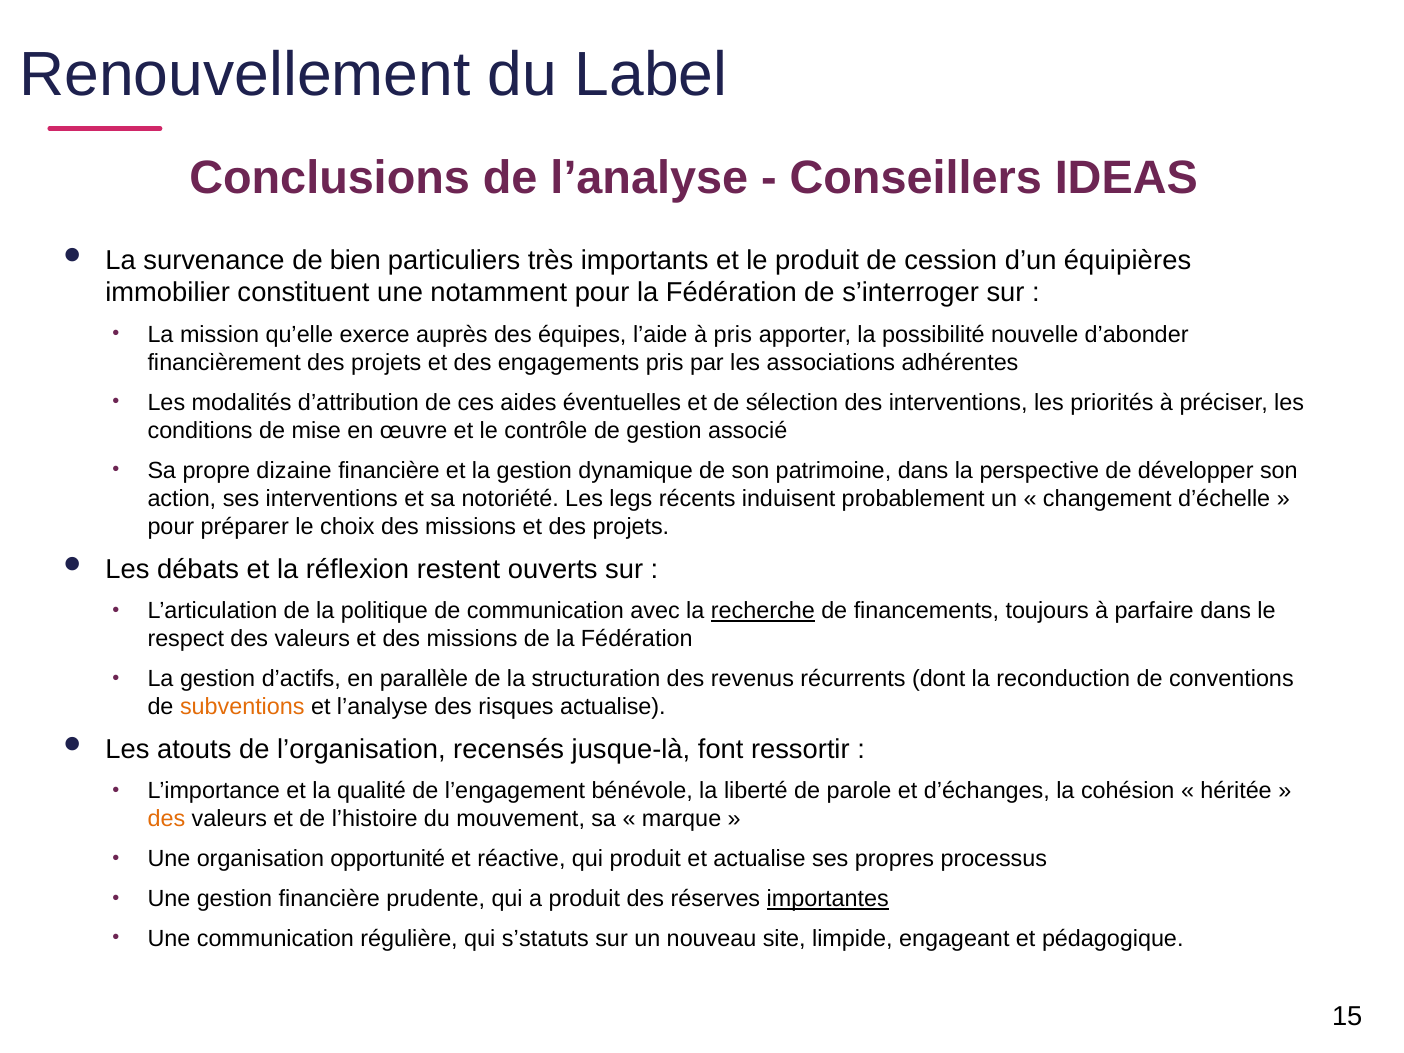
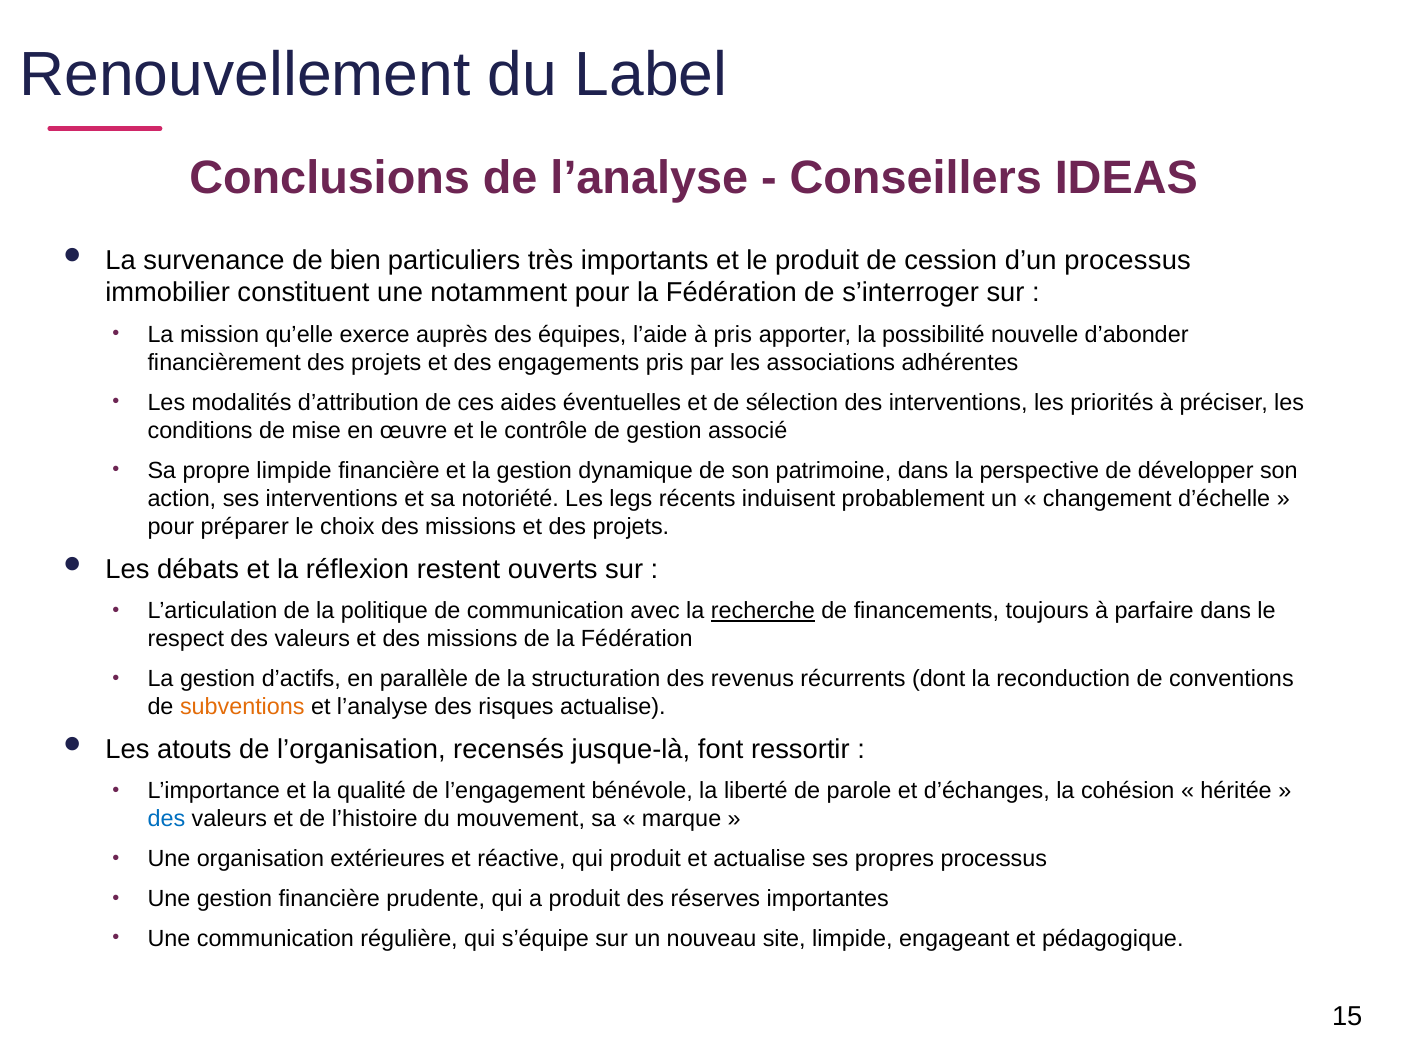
d’un équipières: équipières -> processus (1128, 260)
propre dizaine: dizaine -> limpide (294, 470)
des colour: orange -> blue (166, 819)
opportunité: opportunité -> extérieures (388, 859)
importantes underline: present -> none (828, 899)
s’statuts: s’statuts -> s’équipe (545, 939)
